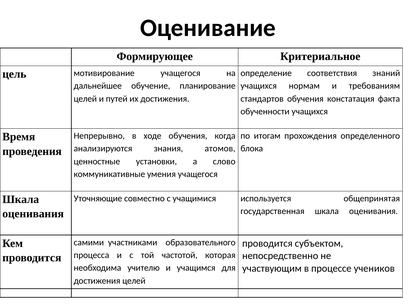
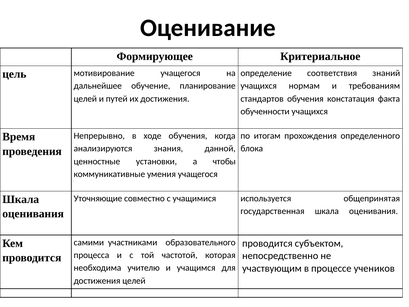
атомов: атомов -> данной (220, 148)
слово: слово -> чтобы (224, 161)
